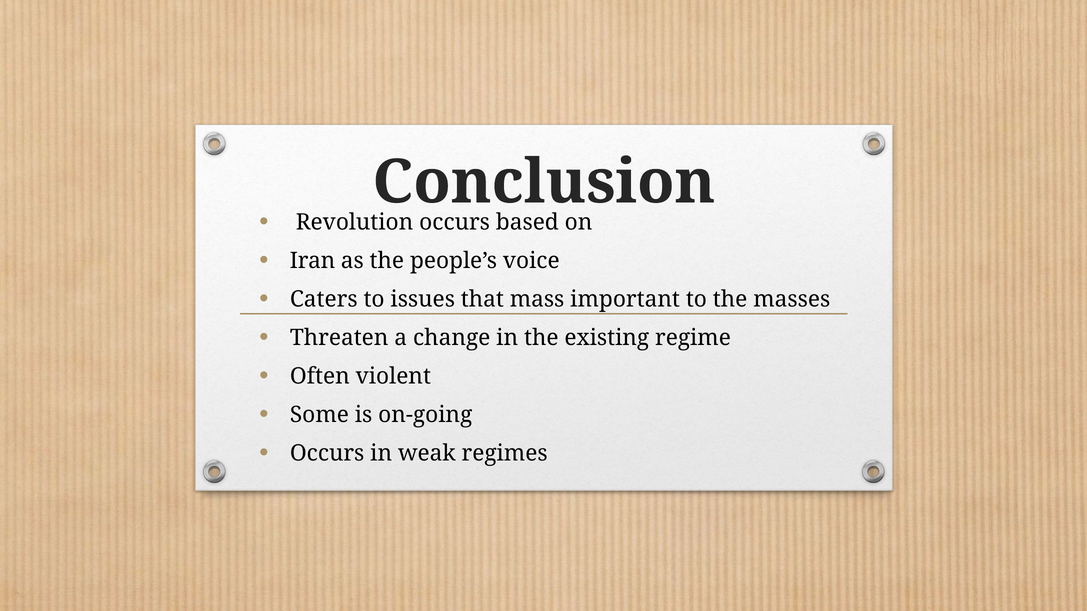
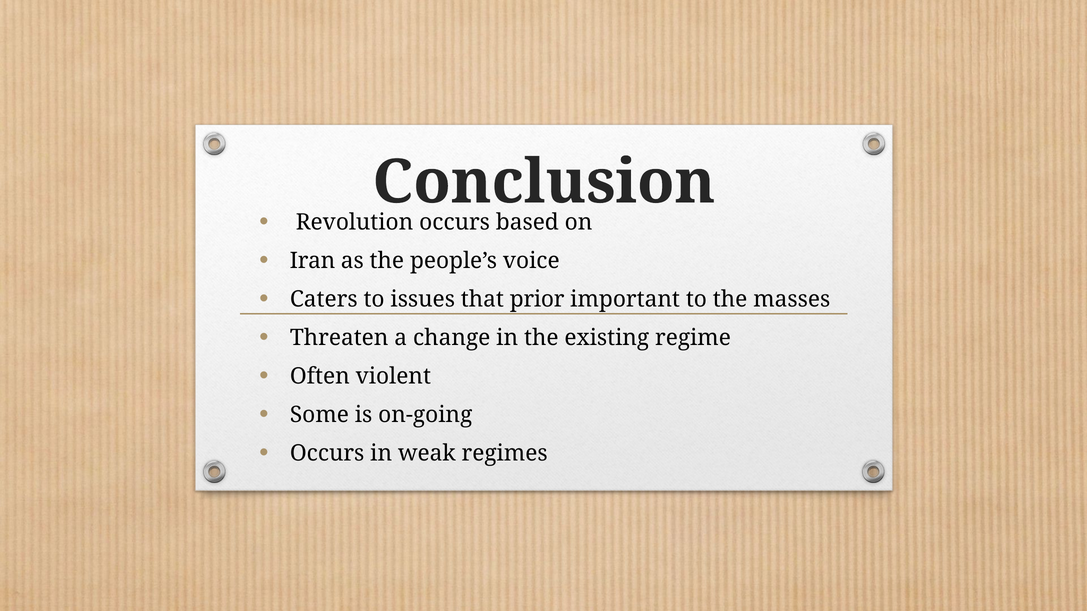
mass: mass -> prior (537, 300)
